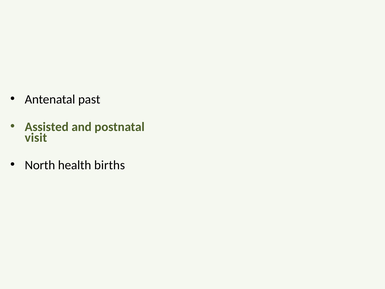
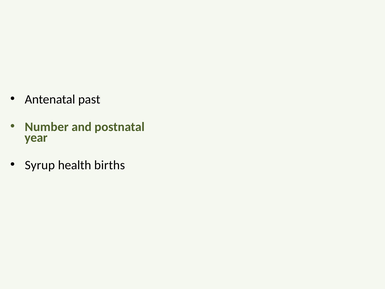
Assisted: Assisted -> Number (47, 127)
visit: visit -> year (36, 138)
North: North -> Syrup (40, 165)
